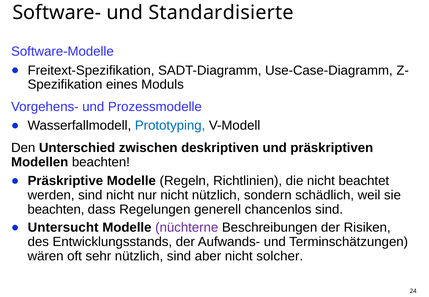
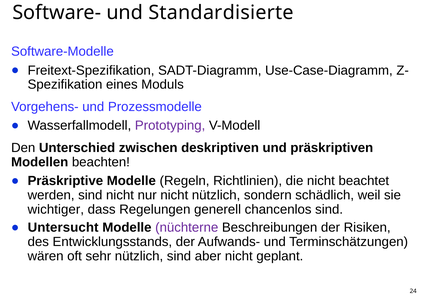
Prototyping colour: blue -> purple (170, 126)
beachten: beachten -> wichtiger (56, 209)
solcher: solcher -> geplant (280, 256)
